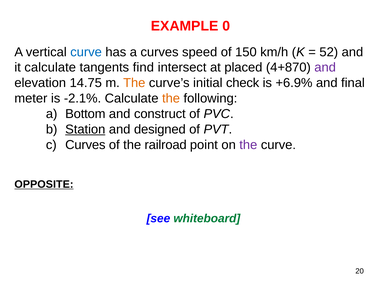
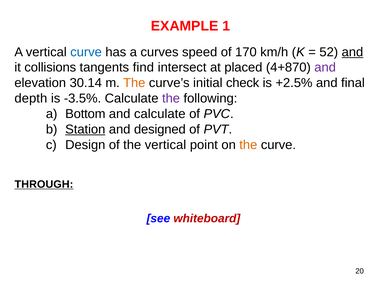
0: 0 -> 1 (226, 26)
150: 150 -> 170 (246, 52)
and underline: none -> present (352, 52)
it calculate: calculate -> collisions (50, 68)
14.75: 14.75 -> 30.14 (86, 83)
+6.9%: +6.9% -> +2.5% (294, 83)
meter: meter -> depth (31, 99)
-2.1%: -2.1% -> -3.5% (83, 99)
the colour: orange -> purple (171, 99)
and construct: construct -> calculate (160, 114)
Curves: Curves -> Design (85, 145)
the railroad: railroad -> vertical (165, 145)
the colour: purple -> orange (248, 145)
OPPOSITE: OPPOSITE -> THROUGH (44, 184)
whiteboard colour: green -> red (207, 219)
